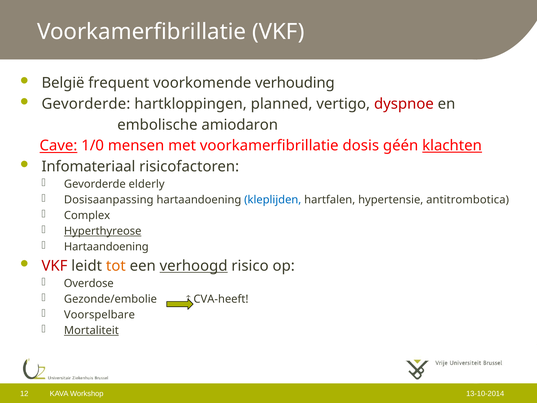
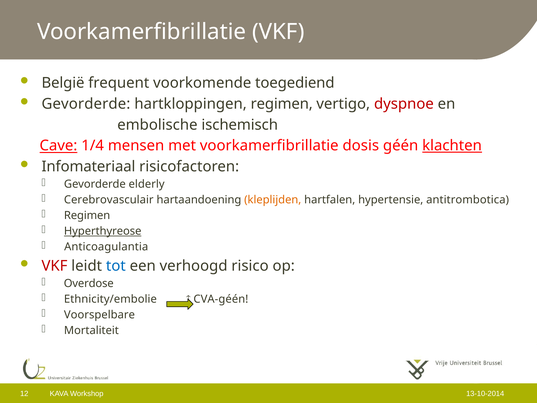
verhouding: verhouding -> toegediend (295, 83)
hartkloppingen planned: planned -> regimen (282, 104)
amiodaron: amiodaron -> ischemisch (240, 125)
1/0: 1/0 -> 1/4 (93, 146)
Dosisaanpassing: Dosisaanpassing -> Cerebrovasculair (109, 200)
kleplijden colour: blue -> orange (273, 200)
Complex: Complex -> Regimen (87, 215)
Hartaandoening: Hartaandoening -> Anticoagulantia (106, 247)
tot colour: orange -> blue (116, 266)
verhoogd underline: present -> none (194, 266)
Gezonde/embolie: Gezonde/embolie -> Ethnicity/embolie (110, 299)
CVA-heeft: CVA-heeft -> CVA-géén (221, 299)
Mortaliteit underline: present -> none (91, 330)
